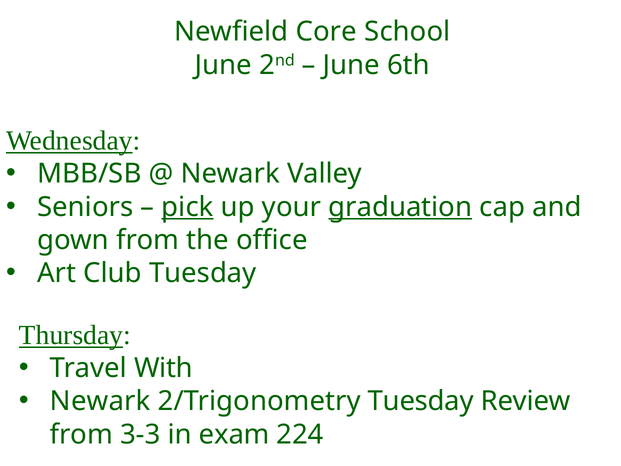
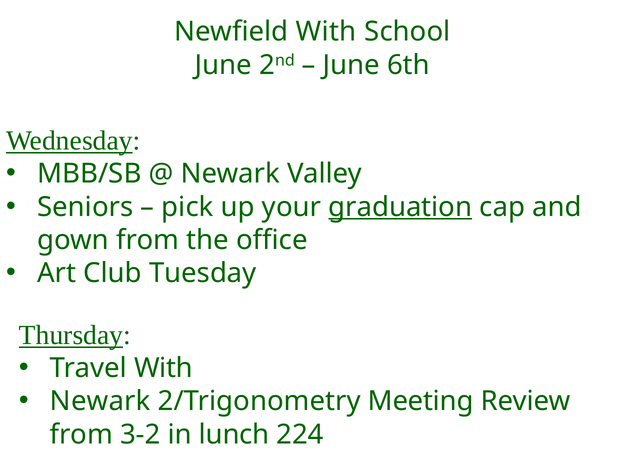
Newfield Core: Core -> With (326, 32)
pick underline: present -> none (188, 207)
2/Trigonometry Tuesday: Tuesday -> Meeting (421, 401)
3-3: 3-3 -> 3-2 (140, 434)
exam: exam -> lunch (234, 434)
